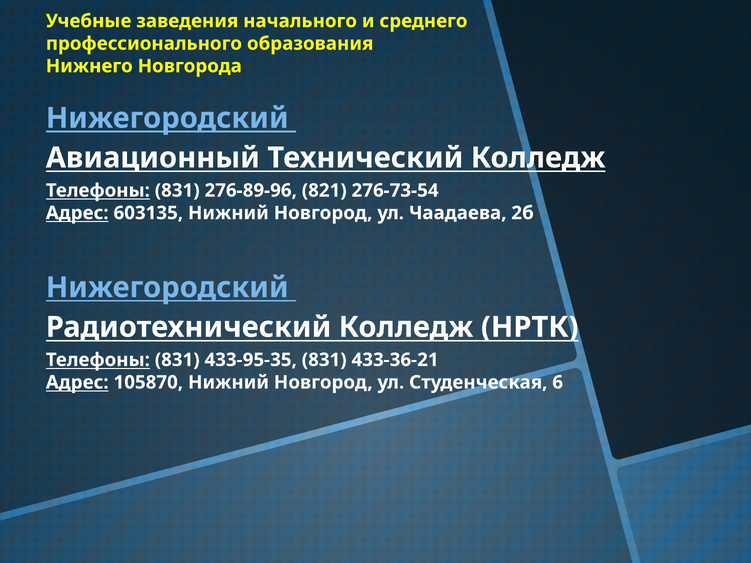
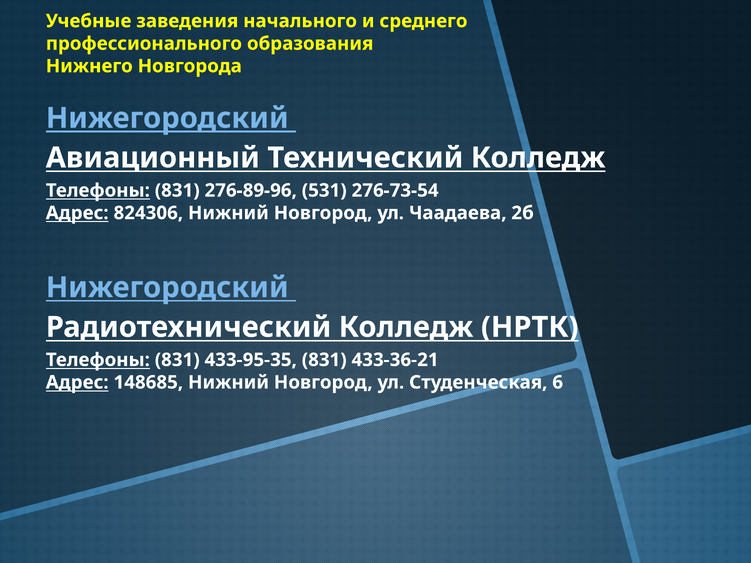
821: 821 -> 531 (324, 191)
603135: 603135 -> 824306 (148, 213)
105870: 105870 -> 148685 (148, 383)
